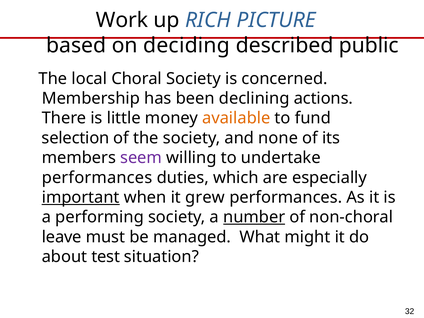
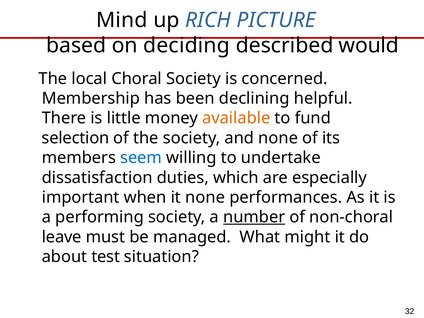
Work: Work -> Mind (122, 20)
public: public -> would (369, 46)
actions: actions -> helpful (323, 98)
seem colour: purple -> blue (141, 158)
performances: performances -> dissatisfaction (97, 178)
important underline: present -> none (81, 197)
it grew: grew -> none (205, 197)
